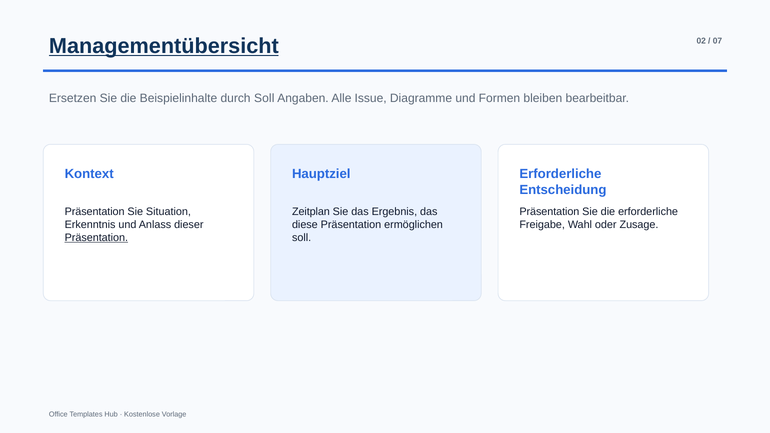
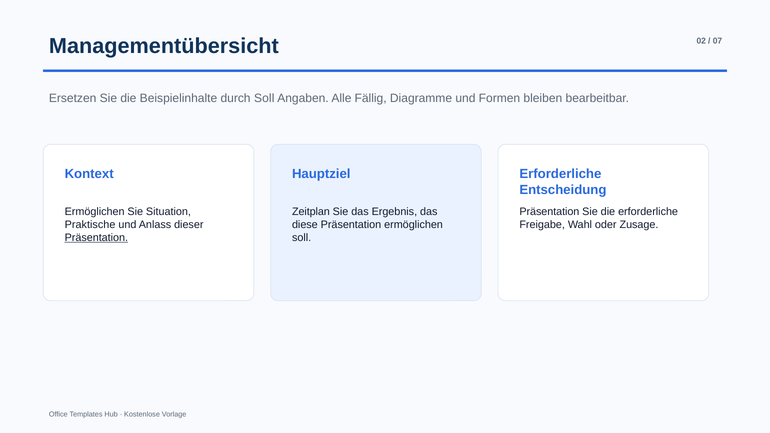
Managementübersicht underline: present -> none (164, 46)
Issue: Issue -> Fällig (371, 98)
Präsentation: Präsentation -> Ermöglichen (95, 212)
Erkenntnis: Erkenntnis -> Praktische (90, 225)
